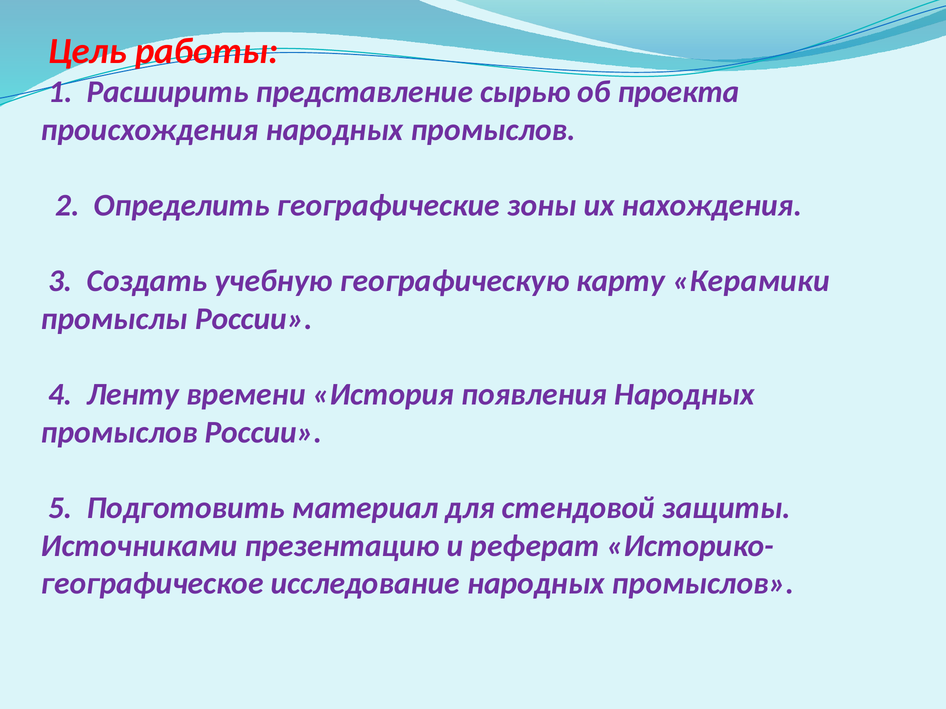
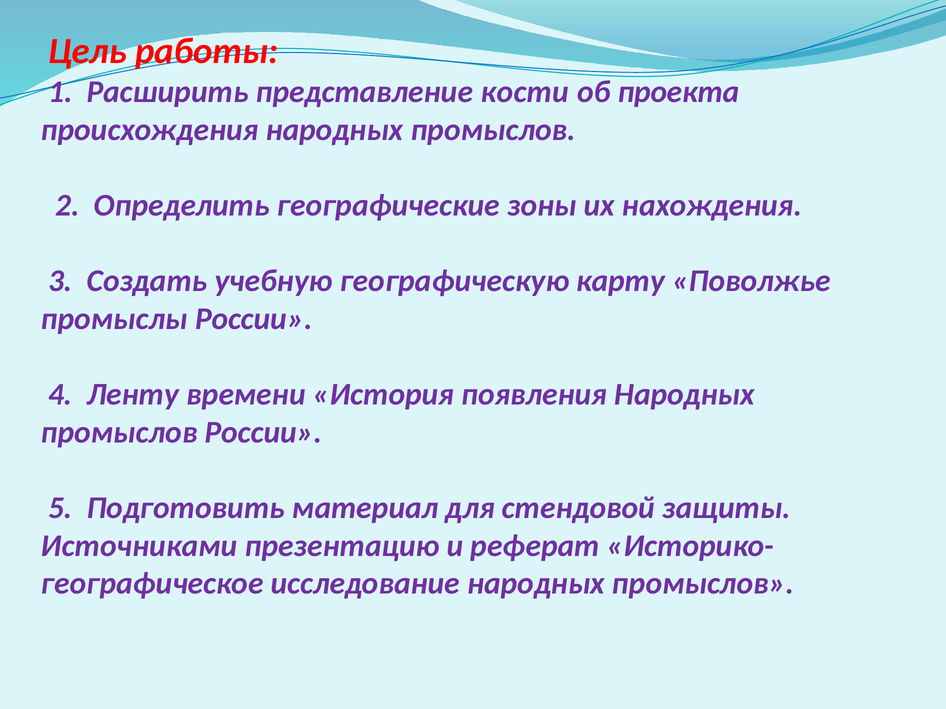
сырью: сырью -> кости (525, 92)
Керамики: Керамики -> Поволжье (751, 281)
